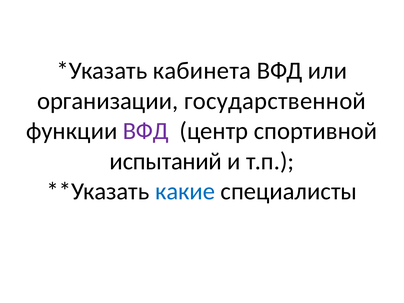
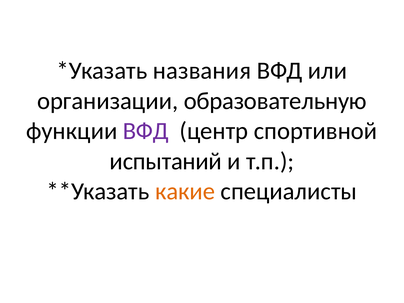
кабинета: кабинета -> названия (202, 71)
государственной: государственной -> образовательную (275, 101)
какие colour: blue -> orange (185, 191)
